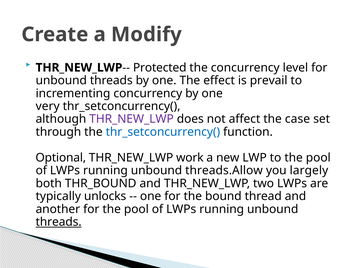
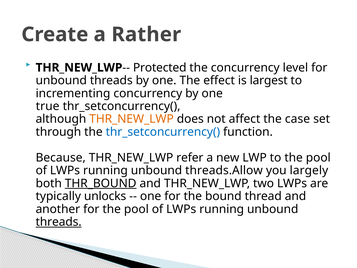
Modify: Modify -> Rather (146, 34)
prevail: prevail -> largest (269, 80)
very: very -> true (48, 106)
THR_NEW_LWP colour: purple -> orange (132, 119)
Optional: Optional -> Because (61, 157)
work: work -> refer (190, 157)
THR_BOUND underline: none -> present (101, 183)
